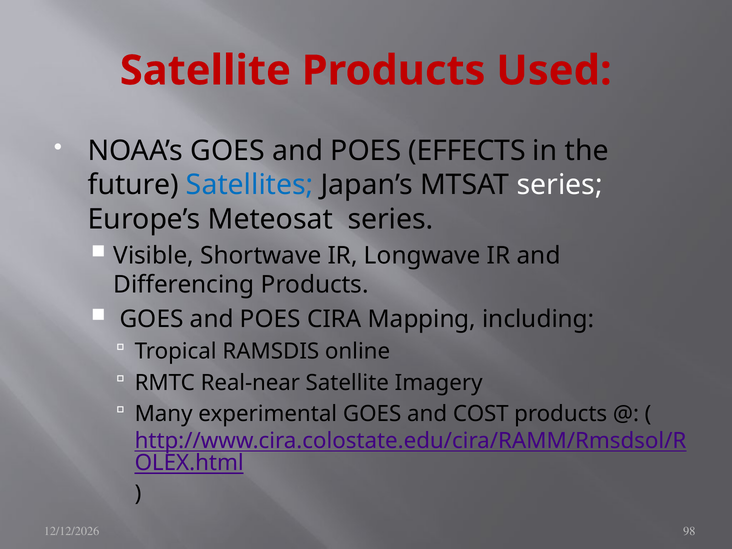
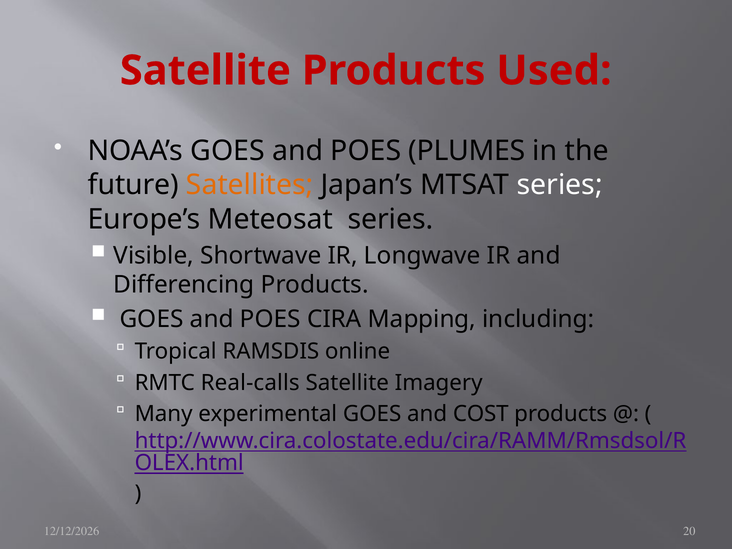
EFFECTS: EFFECTS -> PLUMES (467, 151)
Satellites colour: blue -> orange (250, 185)
Real-near: Real-near -> Real-calls (250, 383)
98: 98 -> 20 (689, 531)
